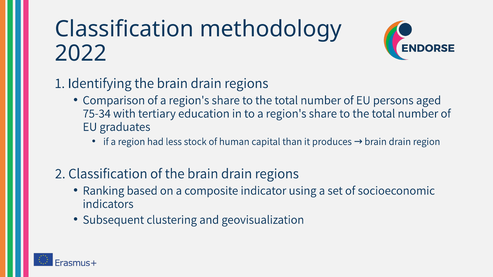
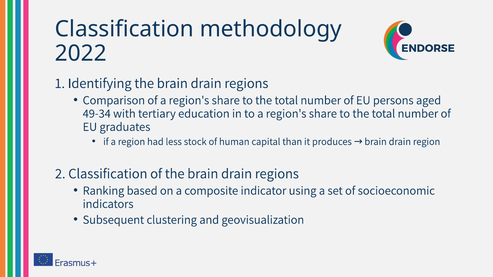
75-34: 75-34 -> 49-34 (97, 114)
